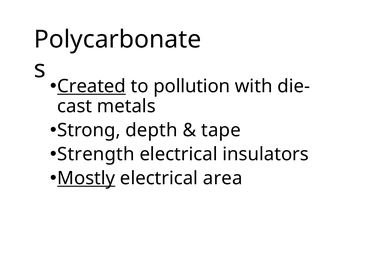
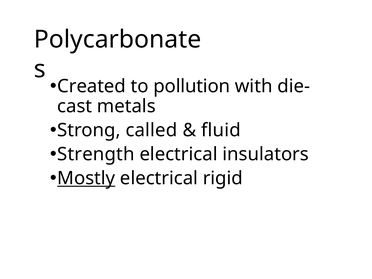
Created underline: present -> none (92, 86)
depth: depth -> called (151, 130)
tape: tape -> fluid (221, 130)
area: area -> rigid (223, 178)
